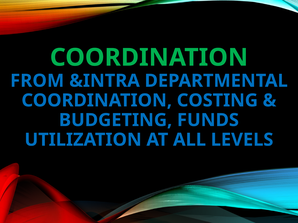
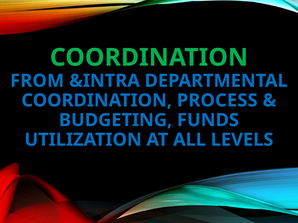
COSTING: COSTING -> PROCESS (217, 101)
